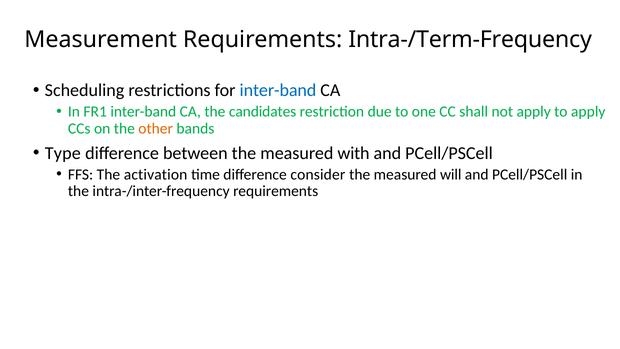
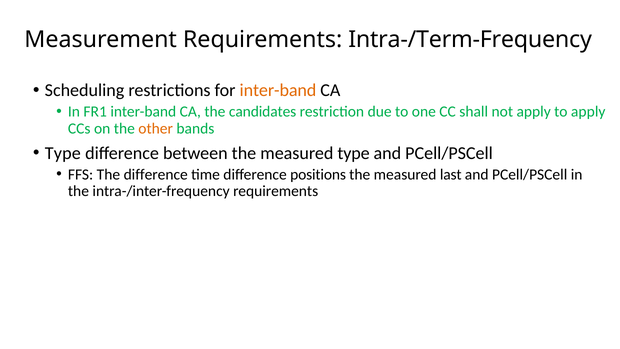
inter-band colour: blue -> orange (278, 90)
measured with: with -> type (354, 153)
The activation: activation -> difference (156, 174)
consider: consider -> positions (318, 174)
will: will -> last (451, 174)
